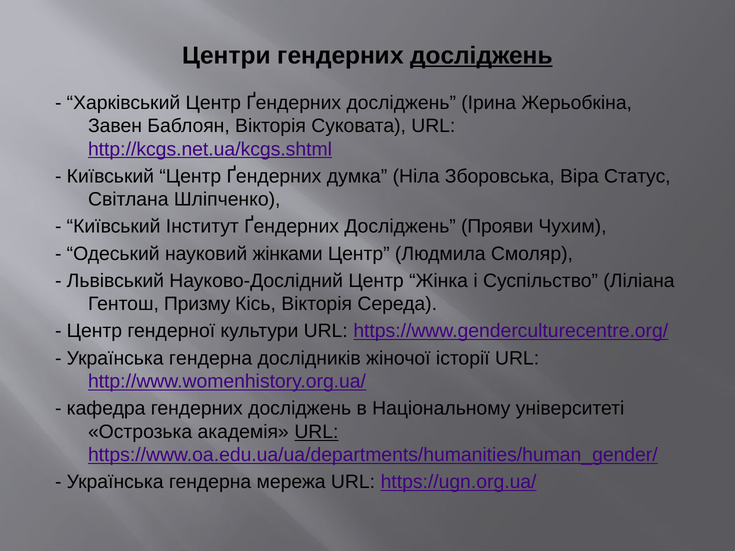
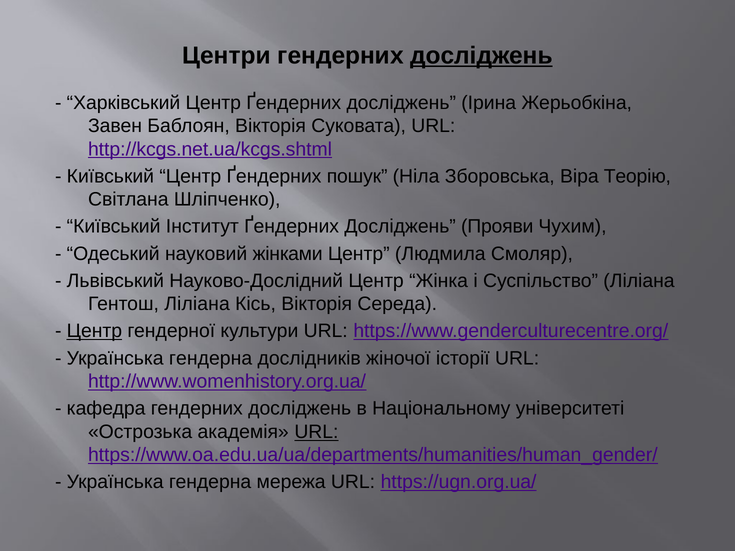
думка: думка -> пошук (357, 176)
Статус: Статус -> Теорію (637, 176)
Гентош Призму: Призму -> Ліліана (197, 304)
Центр underline: none -> present (94, 331)
